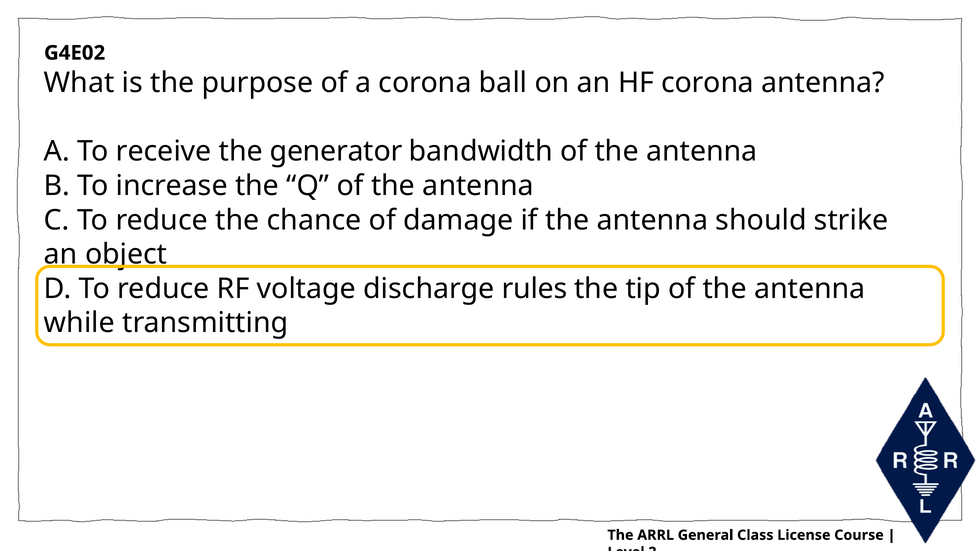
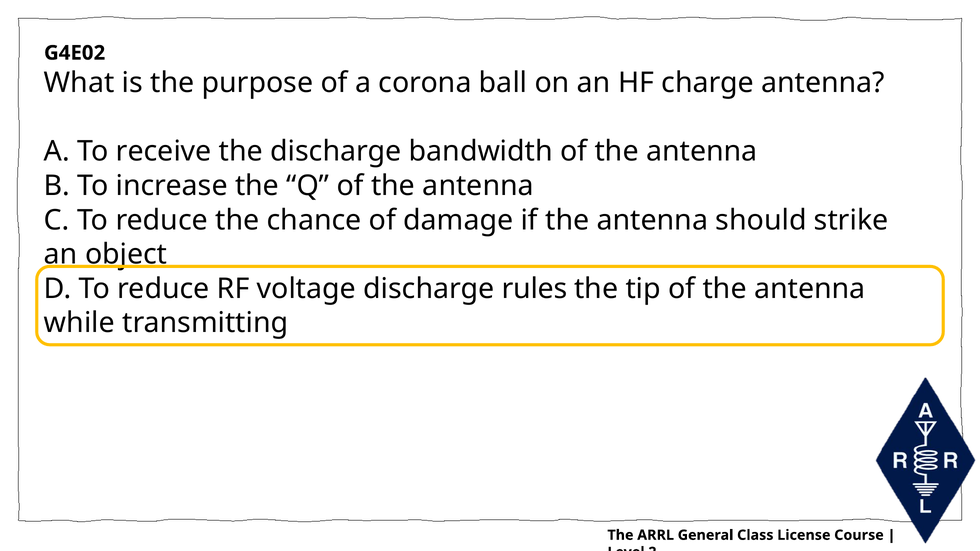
HF corona: corona -> charge (708, 83)
the generator: generator -> discharge (336, 152)
